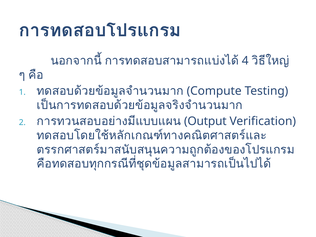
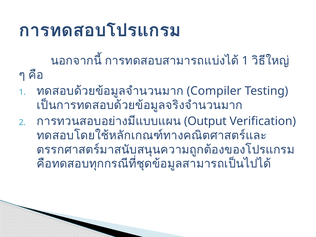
4: 4 -> 1 (245, 61)
Compute: Compute -> Compiler (214, 91)
